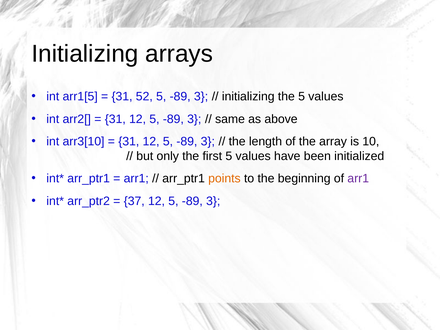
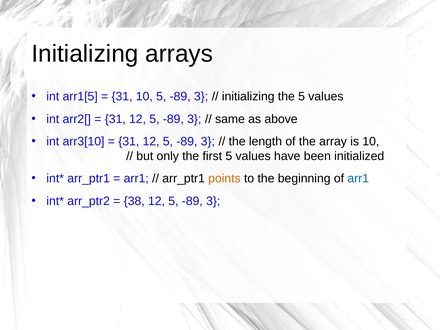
31 52: 52 -> 10 (144, 97)
arr1 colour: purple -> blue (358, 179)
37: 37 -> 38 (134, 201)
